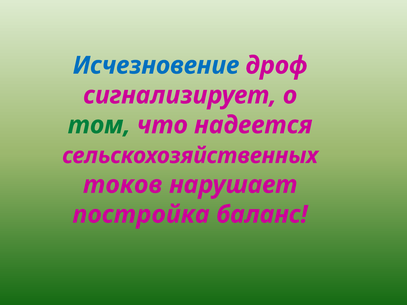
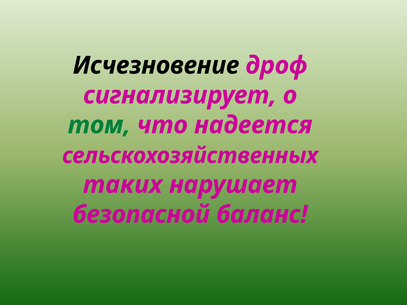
Исчезновение colour: blue -> black (156, 66)
токов: токов -> таких (123, 185)
постройка: постройка -> безопасной (141, 215)
